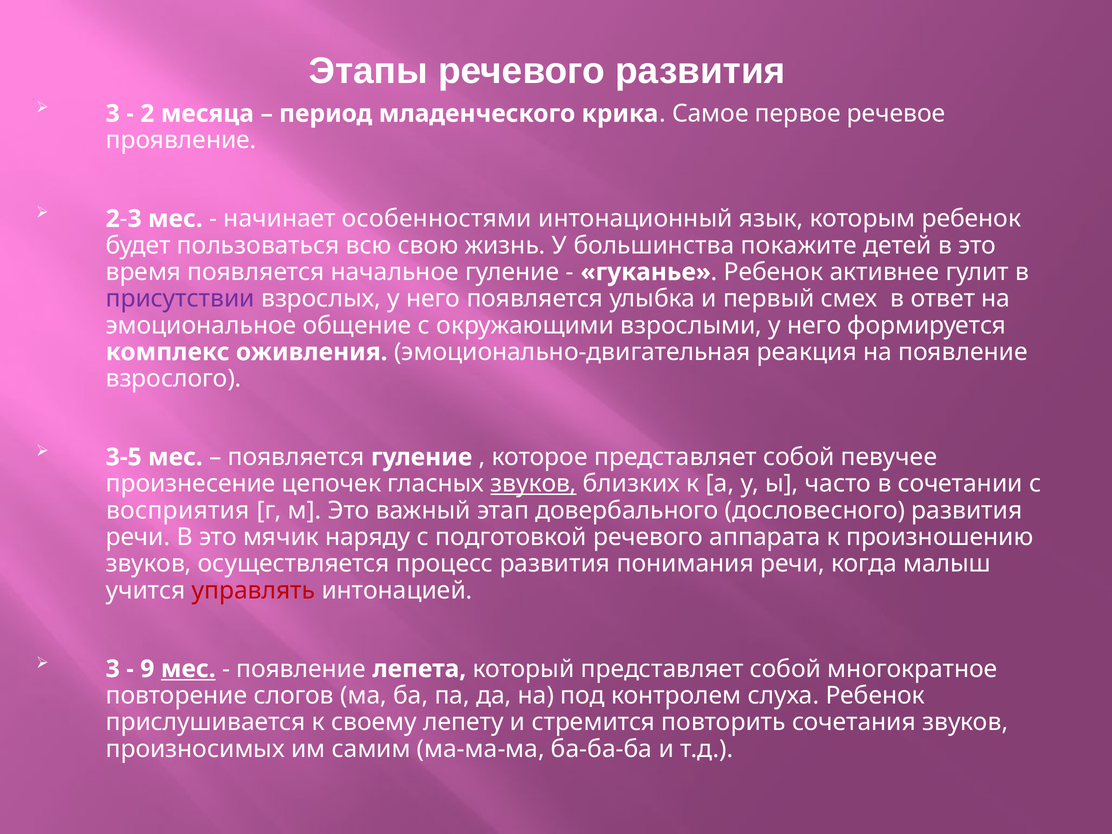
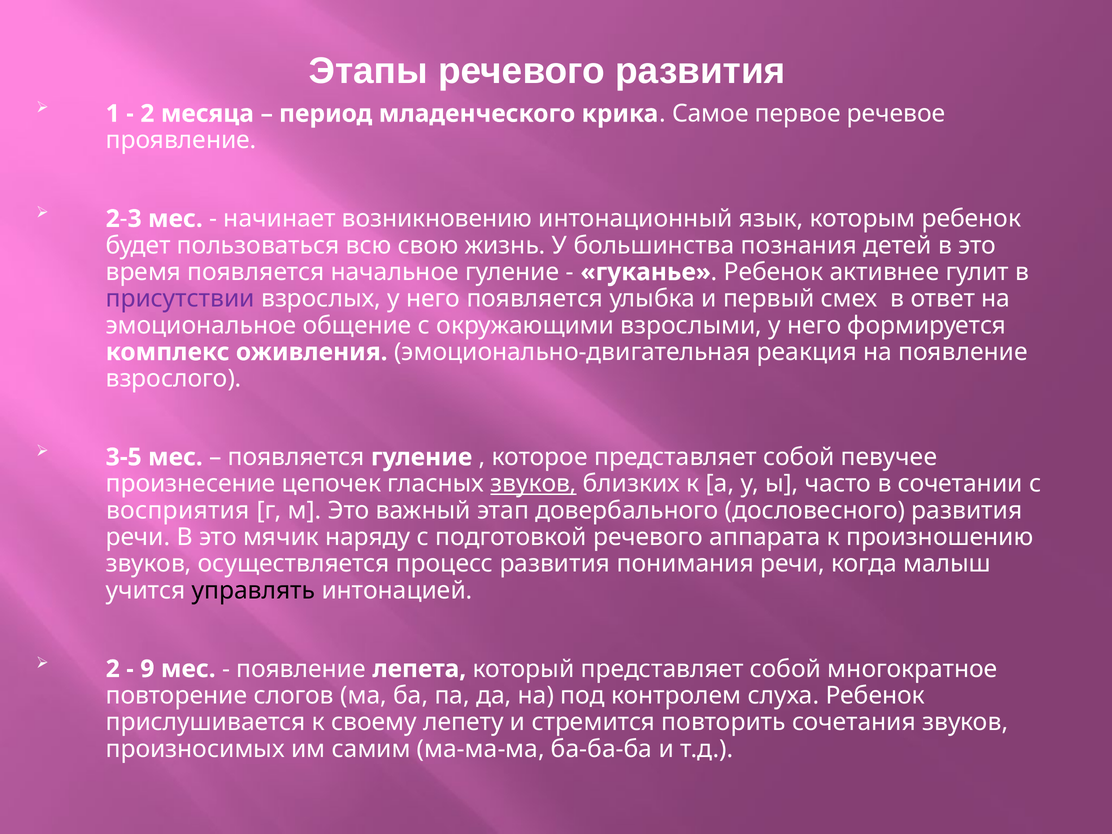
3: 3 -> 1 (113, 114)
особенностями: особенностями -> возникновению (437, 219)
покажите: покажите -> познания (799, 245)
управлять colour: red -> black (253, 590)
3: 3 -> 2 (113, 669)
мес underline: present -> none (188, 669)
